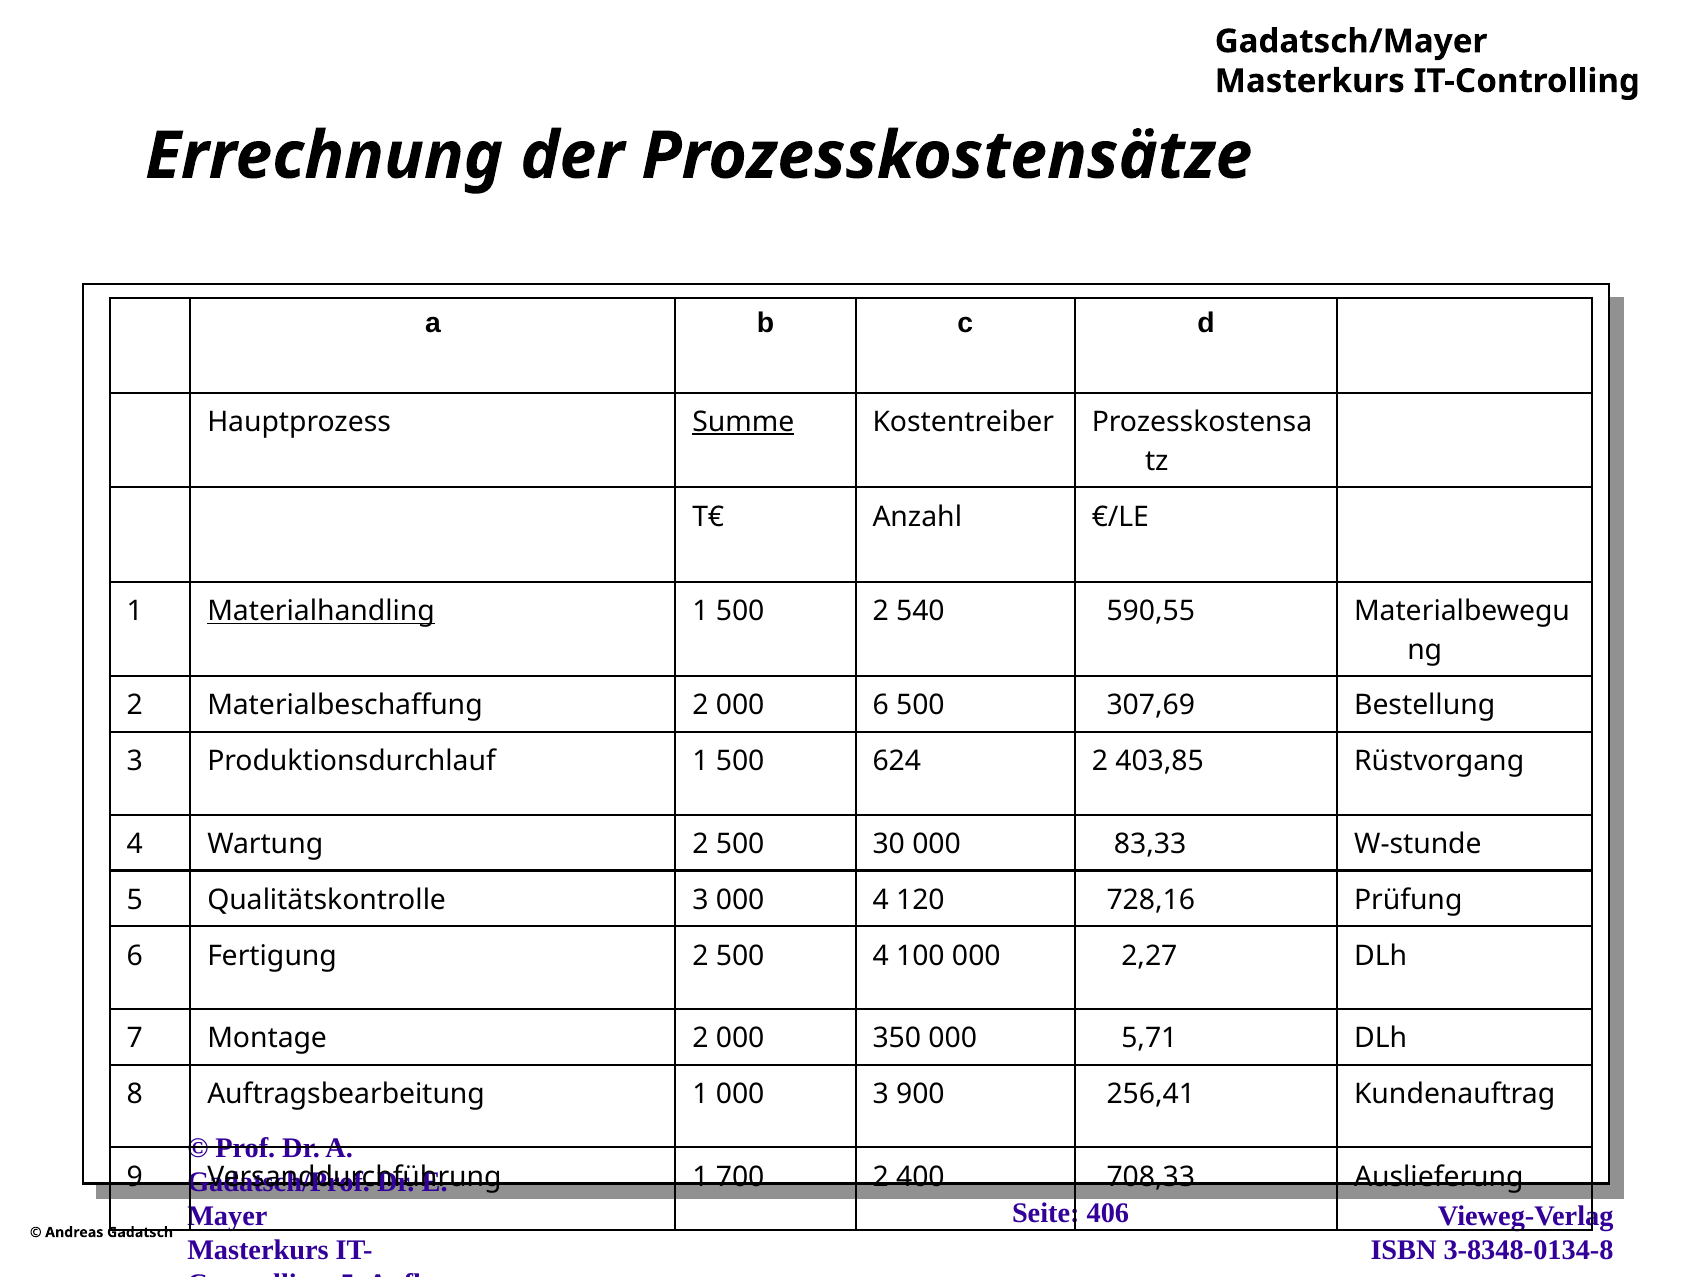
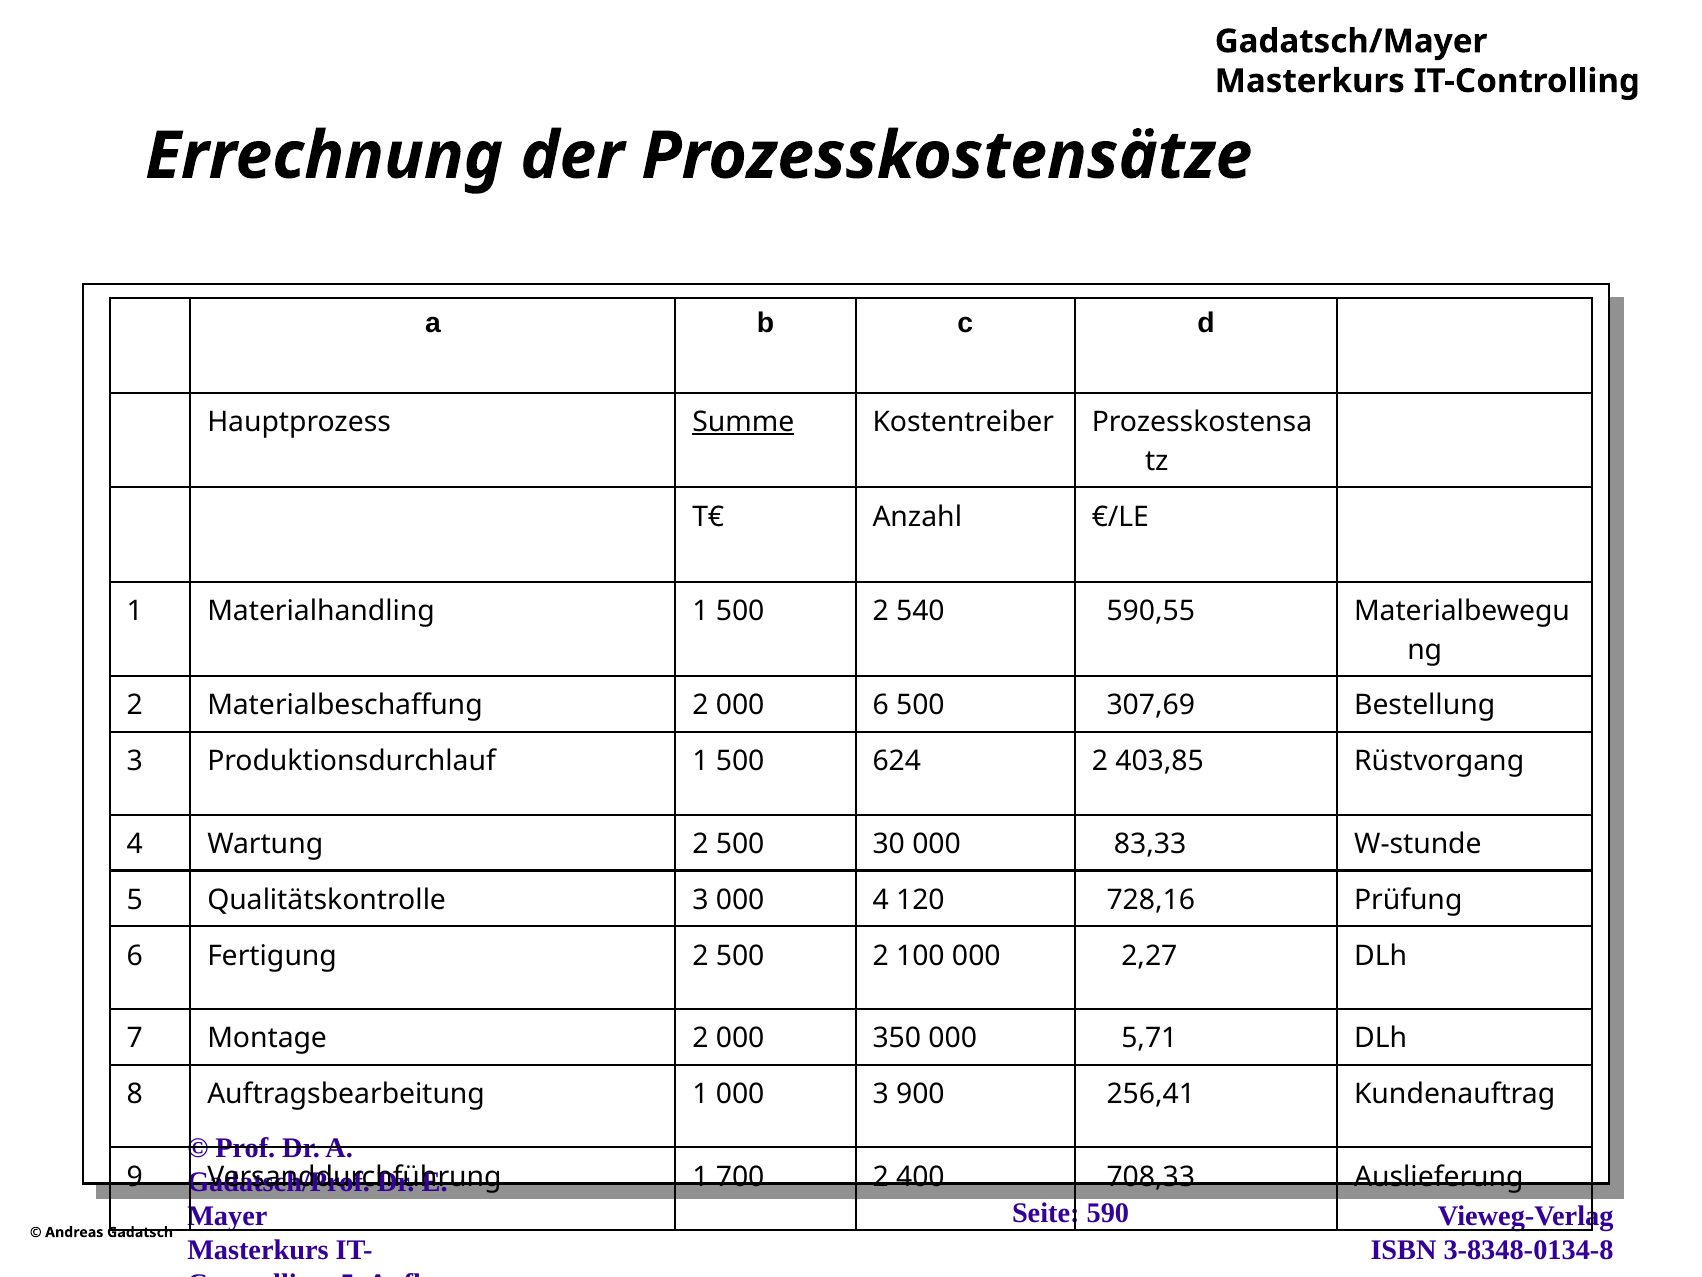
Materialhandling underline: present -> none (321, 611)
2 500 4: 4 -> 2 (881, 955)
406: 406 -> 590 (1108, 1213)
